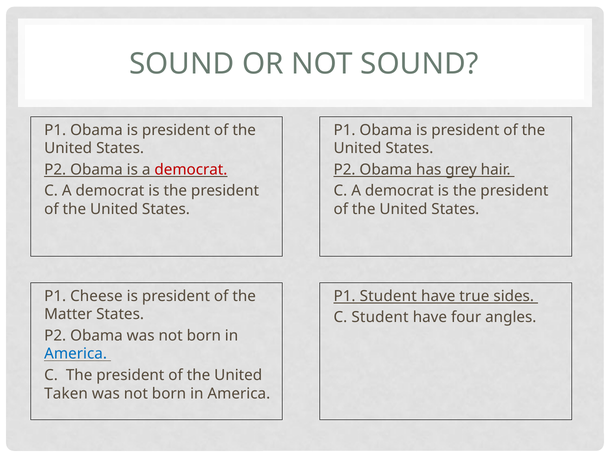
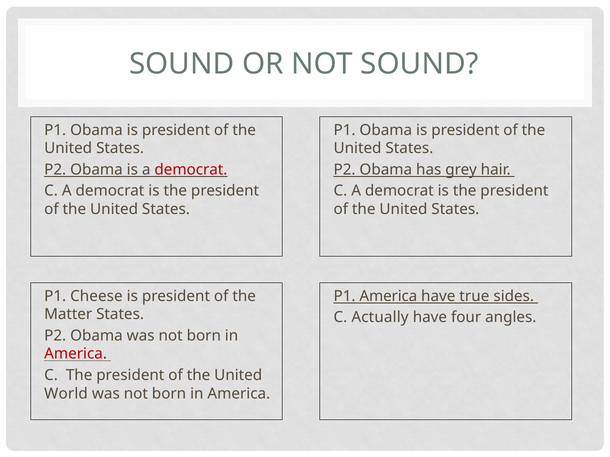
P1 Student: Student -> America (388, 296)
C Student: Student -> Actually (380, 318)
America colour: blue -> red (76, 354)
Taken: Taken -> World (66, 394)
